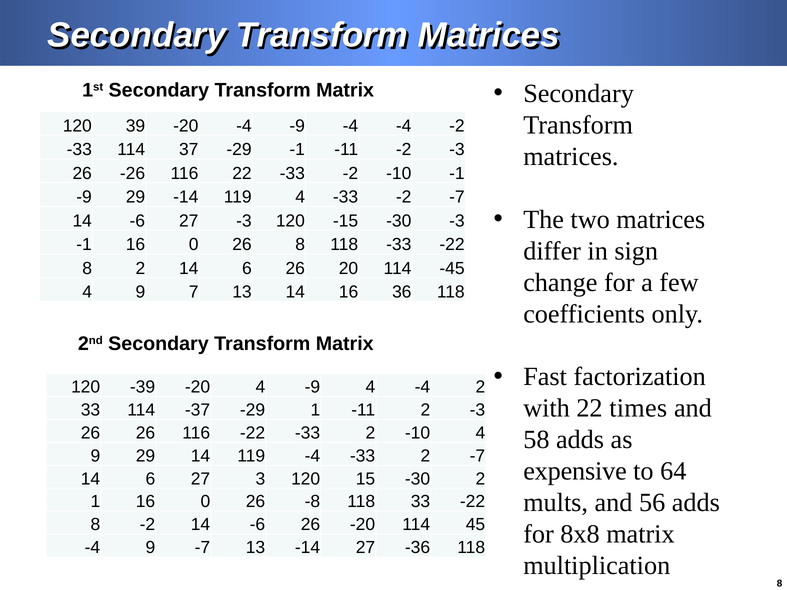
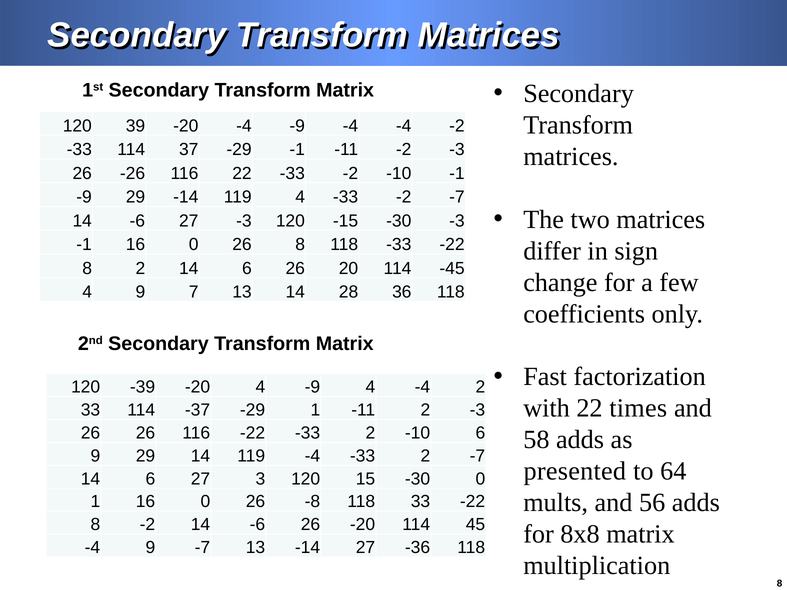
14 16: 16 -> 28 (349, 292)
-10 4: 4 -> 6 (480, 433)
expensive: expensive -> presented (575, 471)
-30 2: 2 -> 0 (480, 479)
